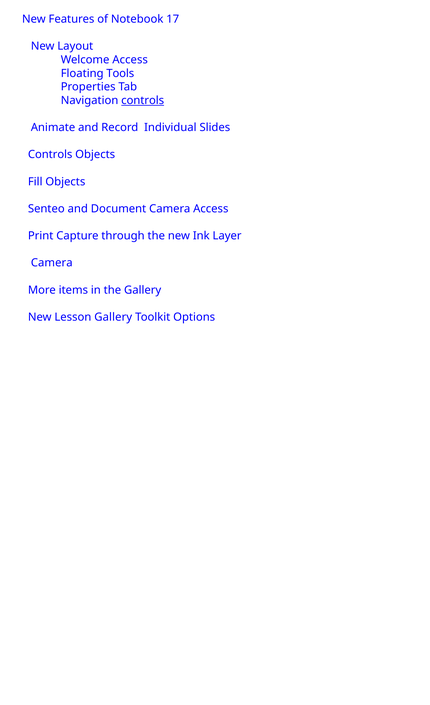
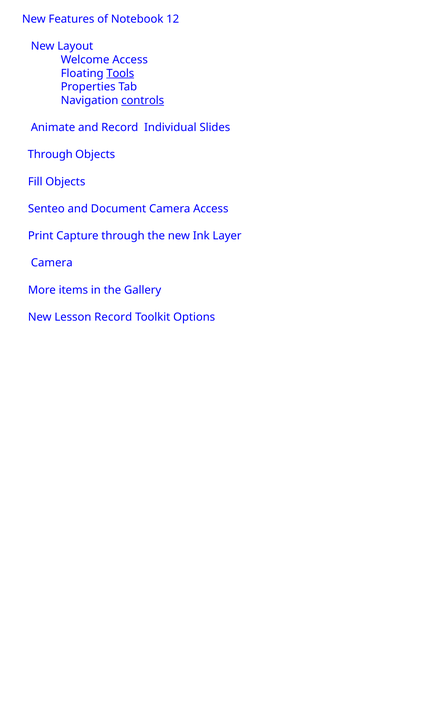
17: 17 -> 12 (173, 19)
Tools underline: none -> present (120, 73)
Controls: Controls -> Through (50, 155)
Lesson Gallery: Gallery -> Record (113, 317)
